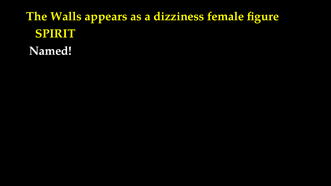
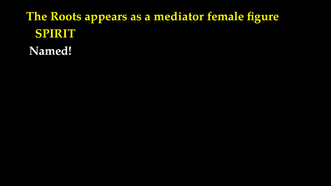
Walls: Walls -> Roots (66, 17)
dizziness: dizziness -> mediator (179, 17)
